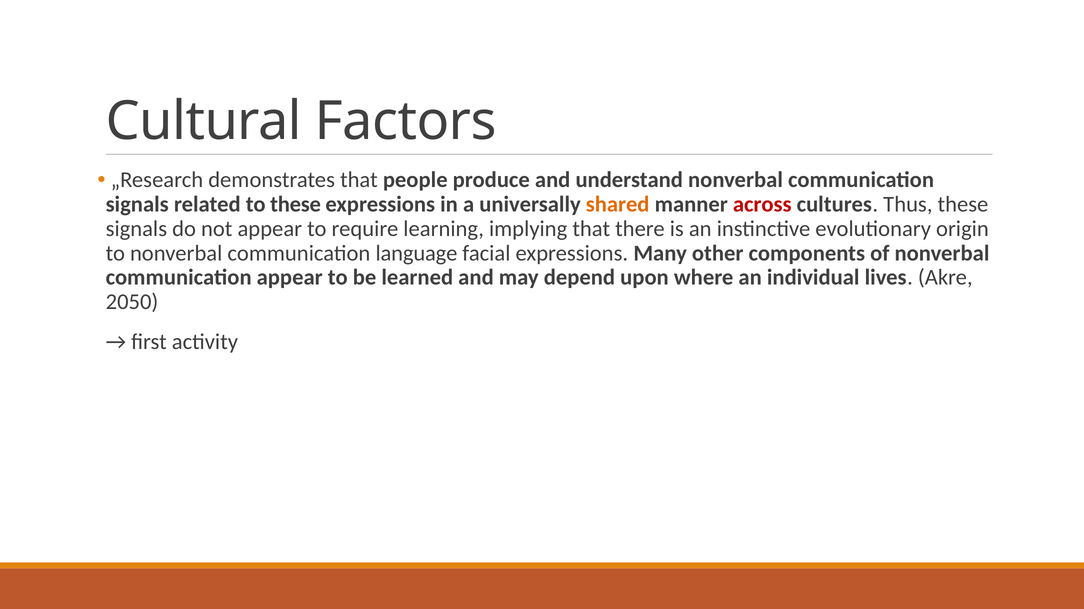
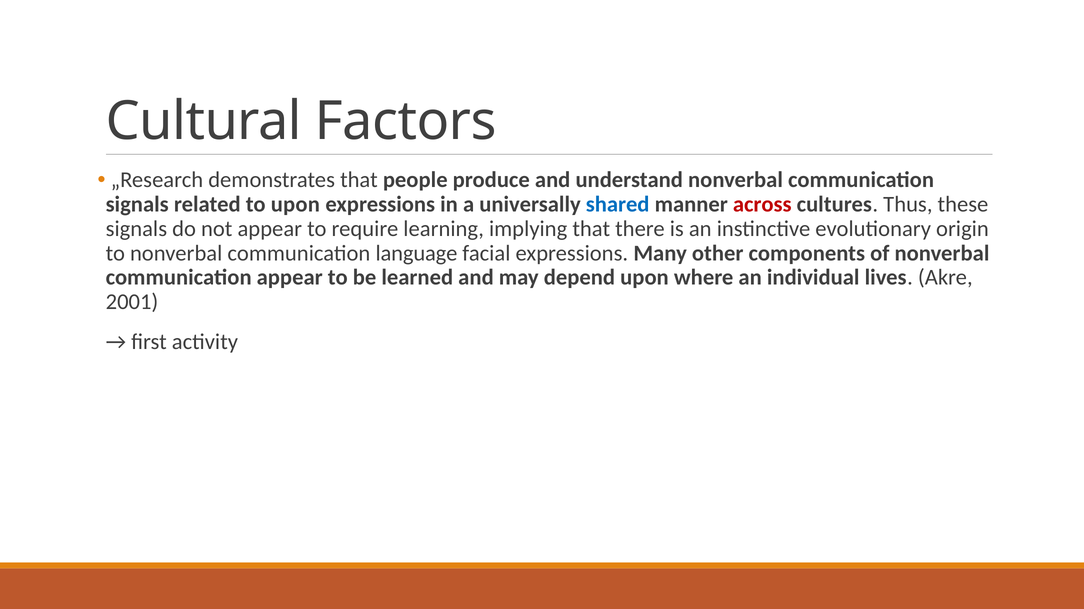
to these: these -> upon (295, 205)
shared colour: orange -> blue (618, 205)
2050: 2050 -> 2001 (132, 302)
